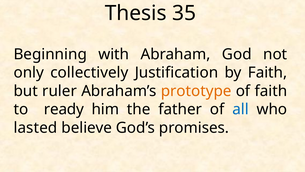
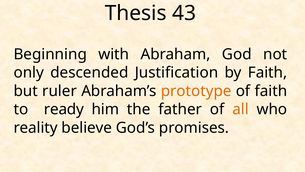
35: 35 -> 43 (184, 13)
collectively: collectively -> descended (89, 72)
all colour: blue -> orange (240, 109)
lasted: lasted -> reality (36, 127)
